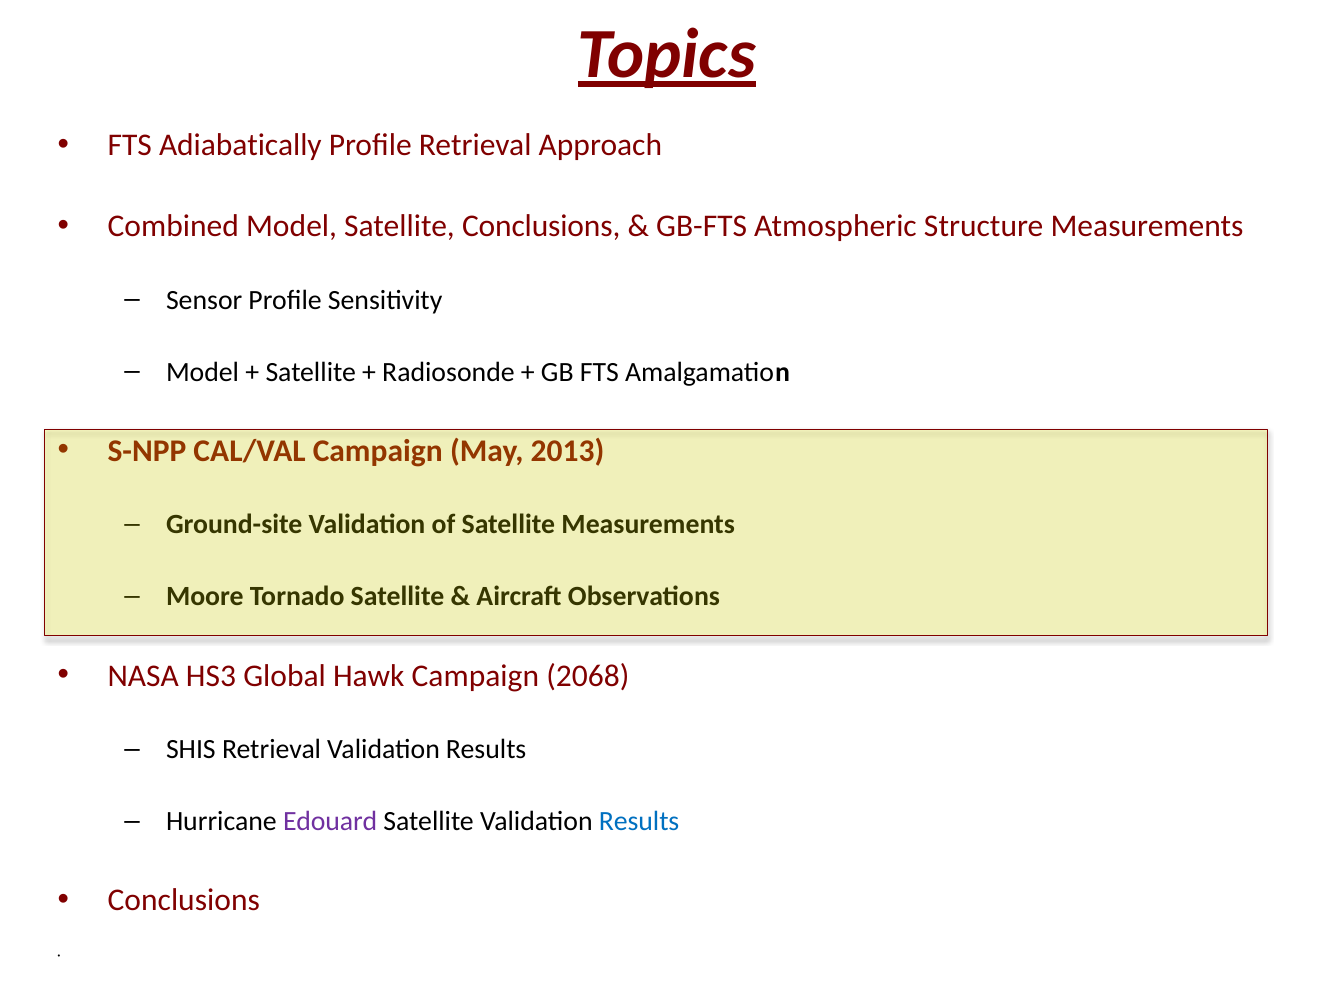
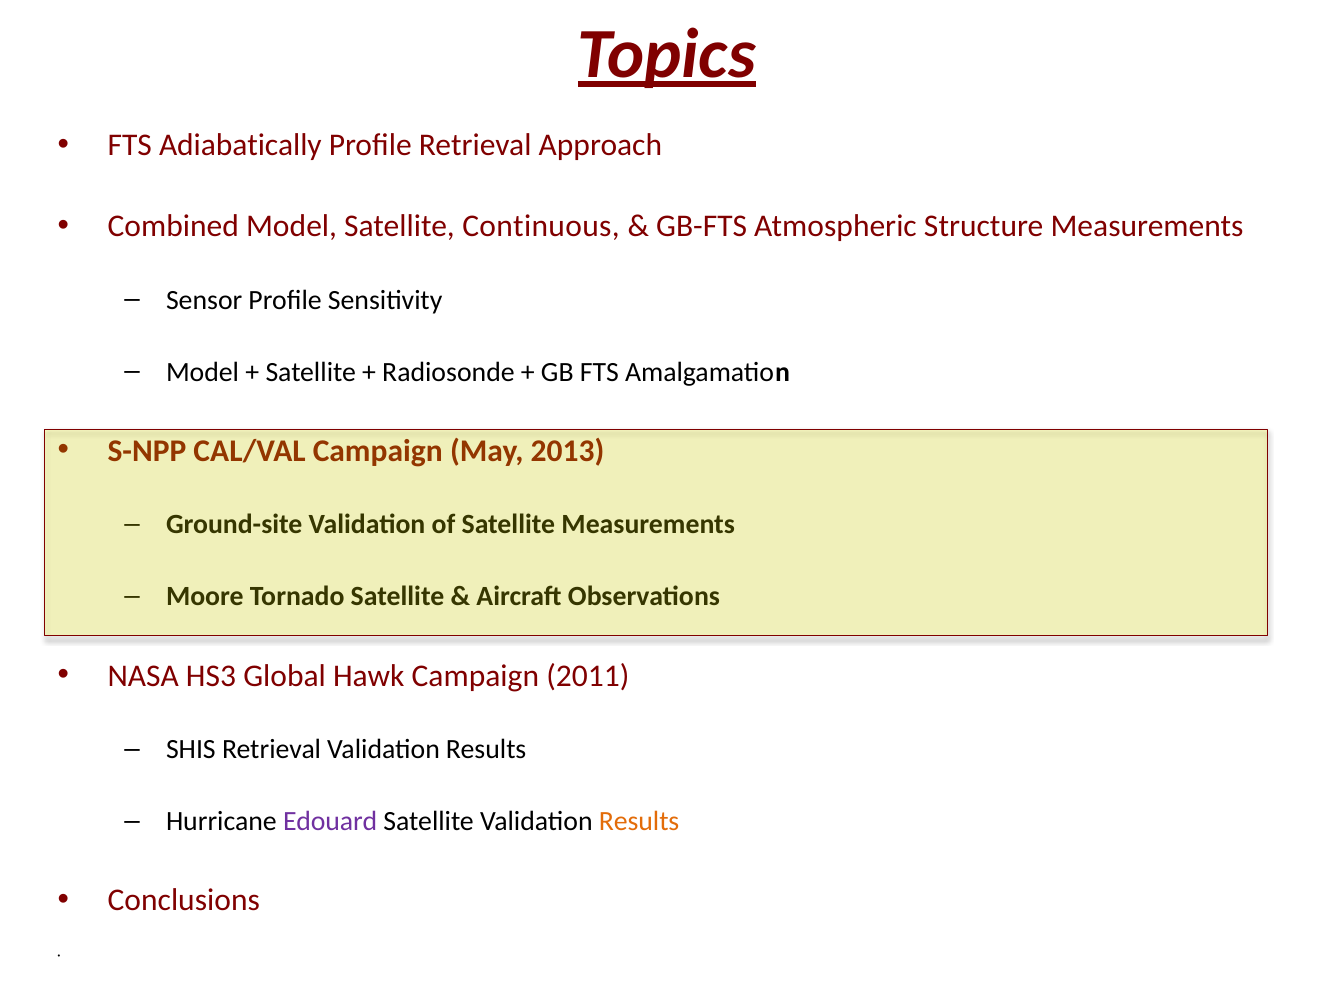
Satellite Conclusions: Conclusions -> Continuous (541, 226)
2068: 2068 -> 2011 (588, 675)
Results colour: blue -> orange (639, 821)
